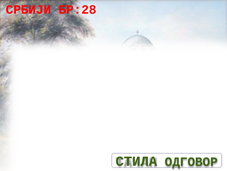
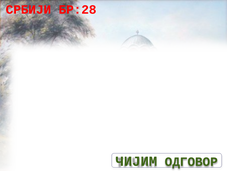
СТИЛА: СТИЛА -> ЧИЈИМ (136, 161)
